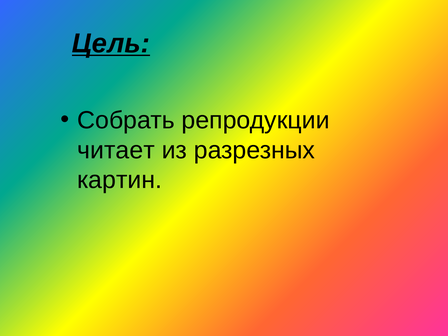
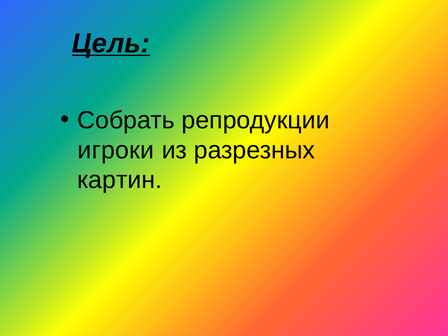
читает: читает -> игроки (116, 150)
